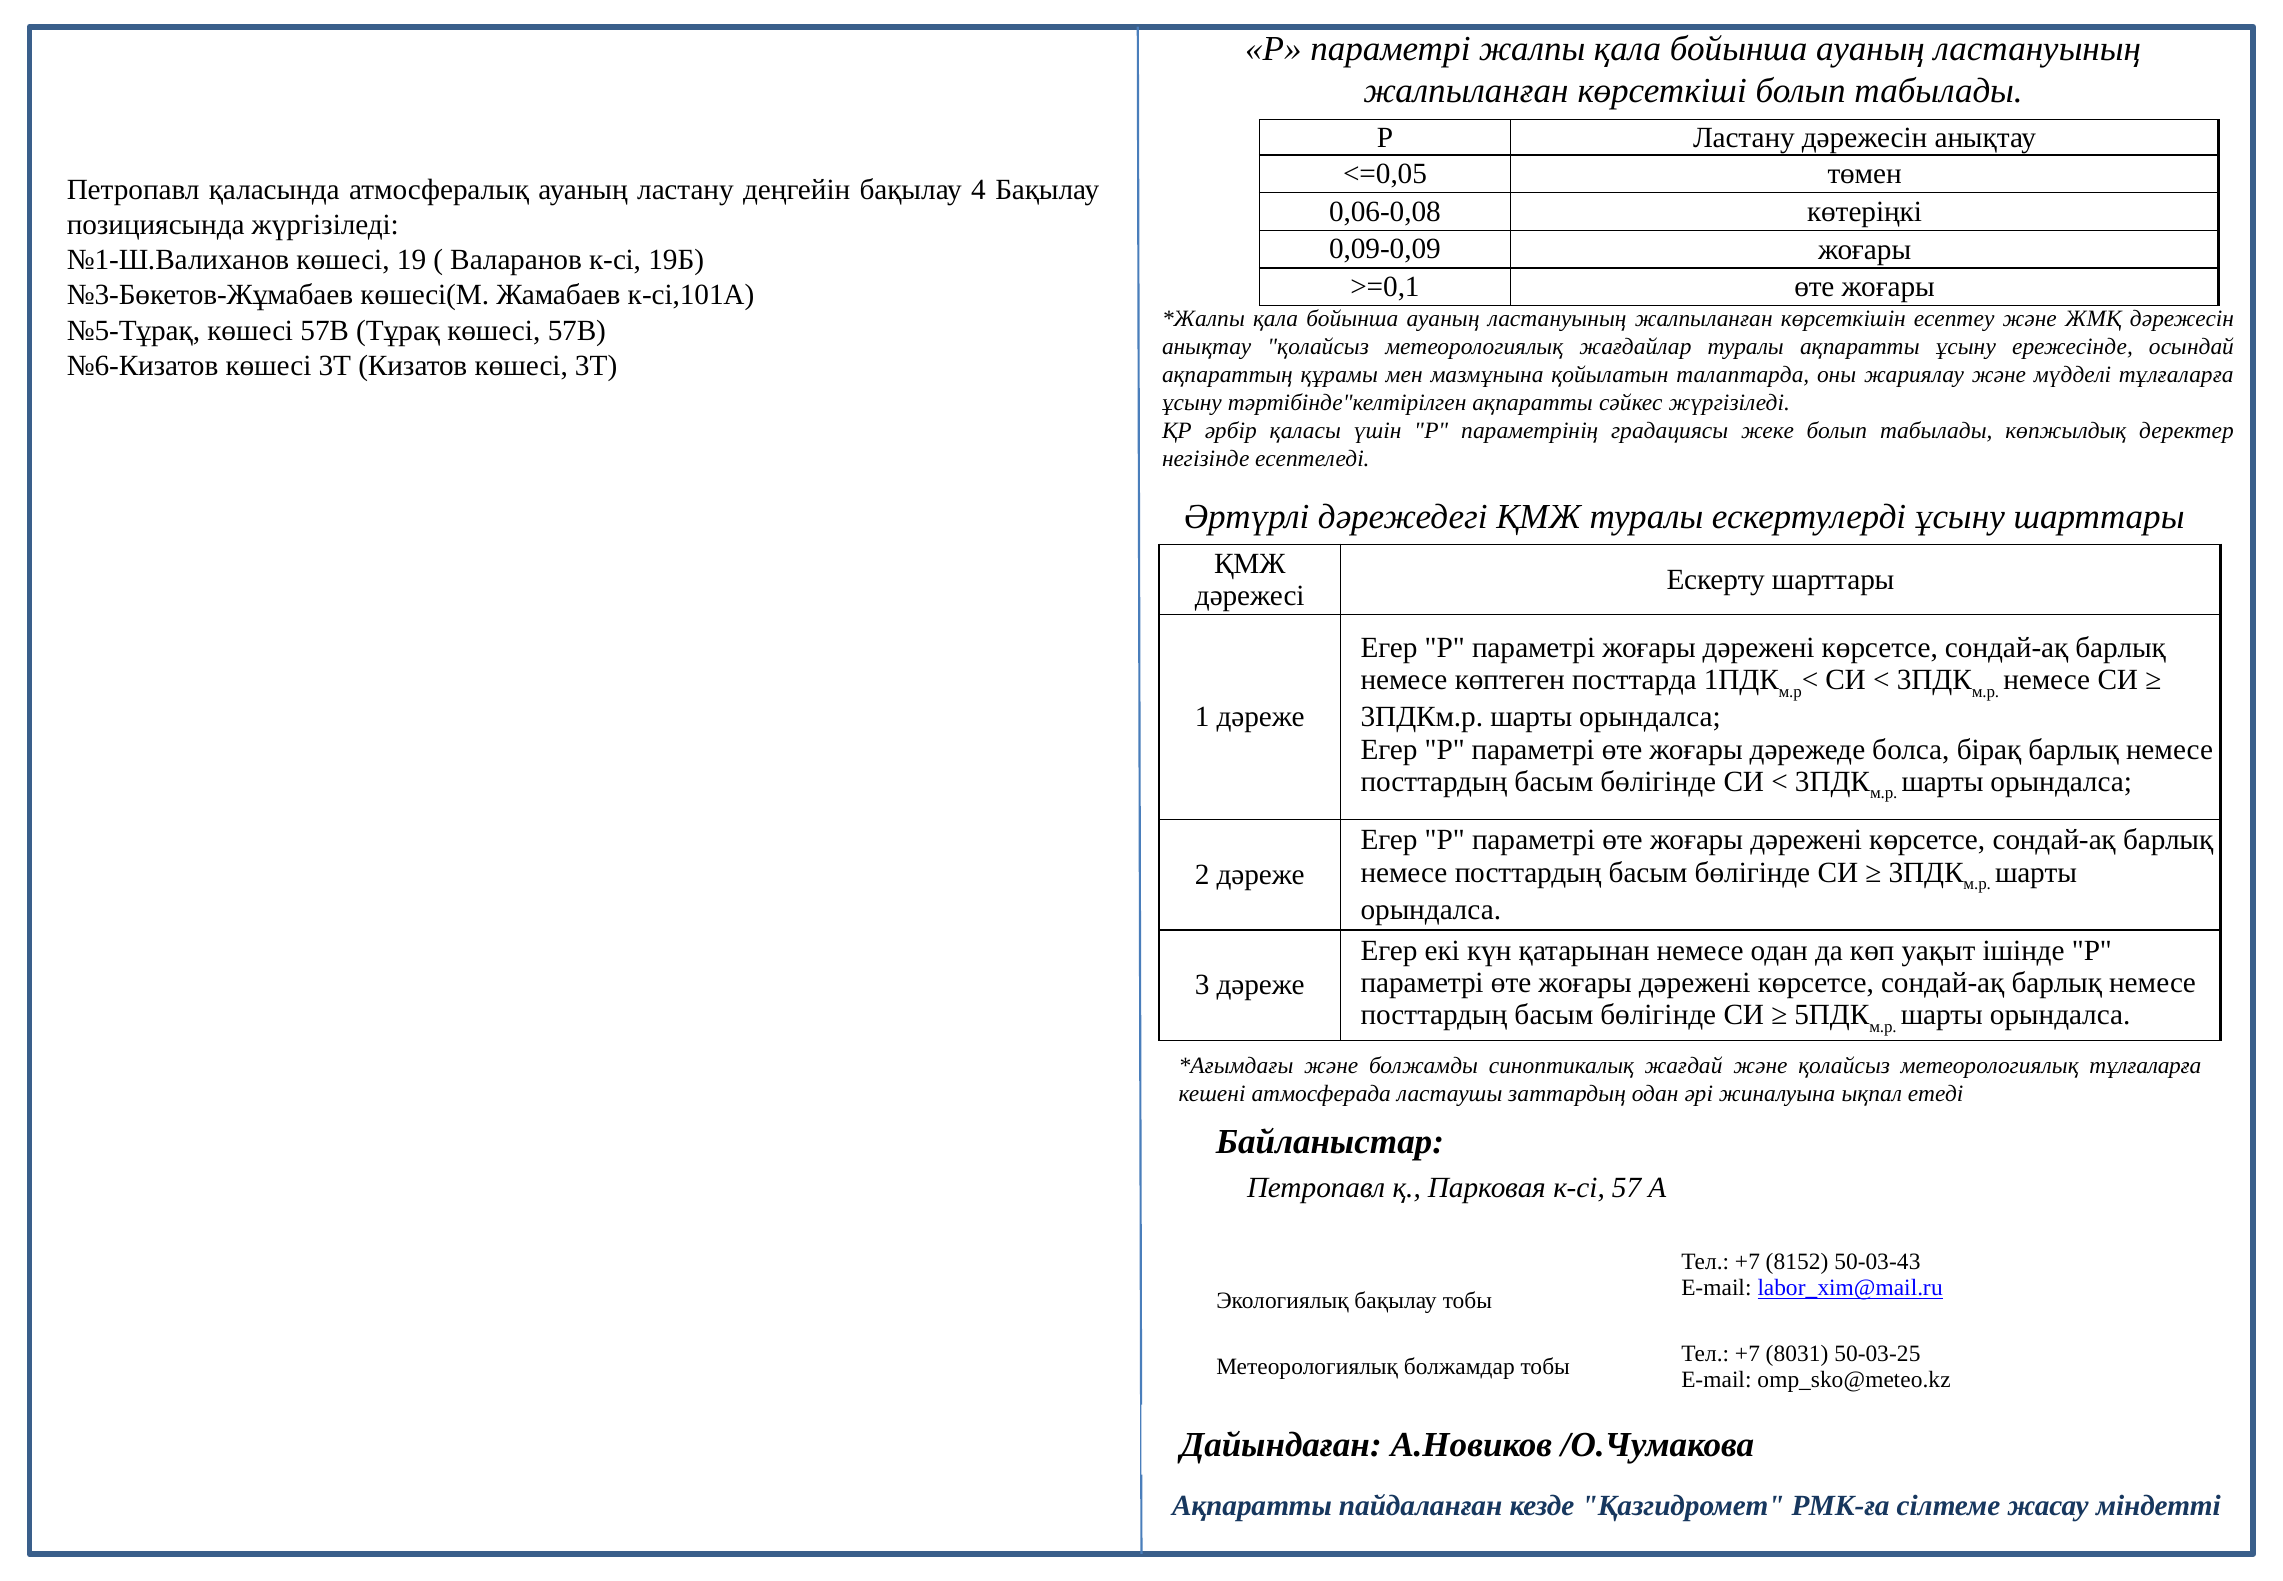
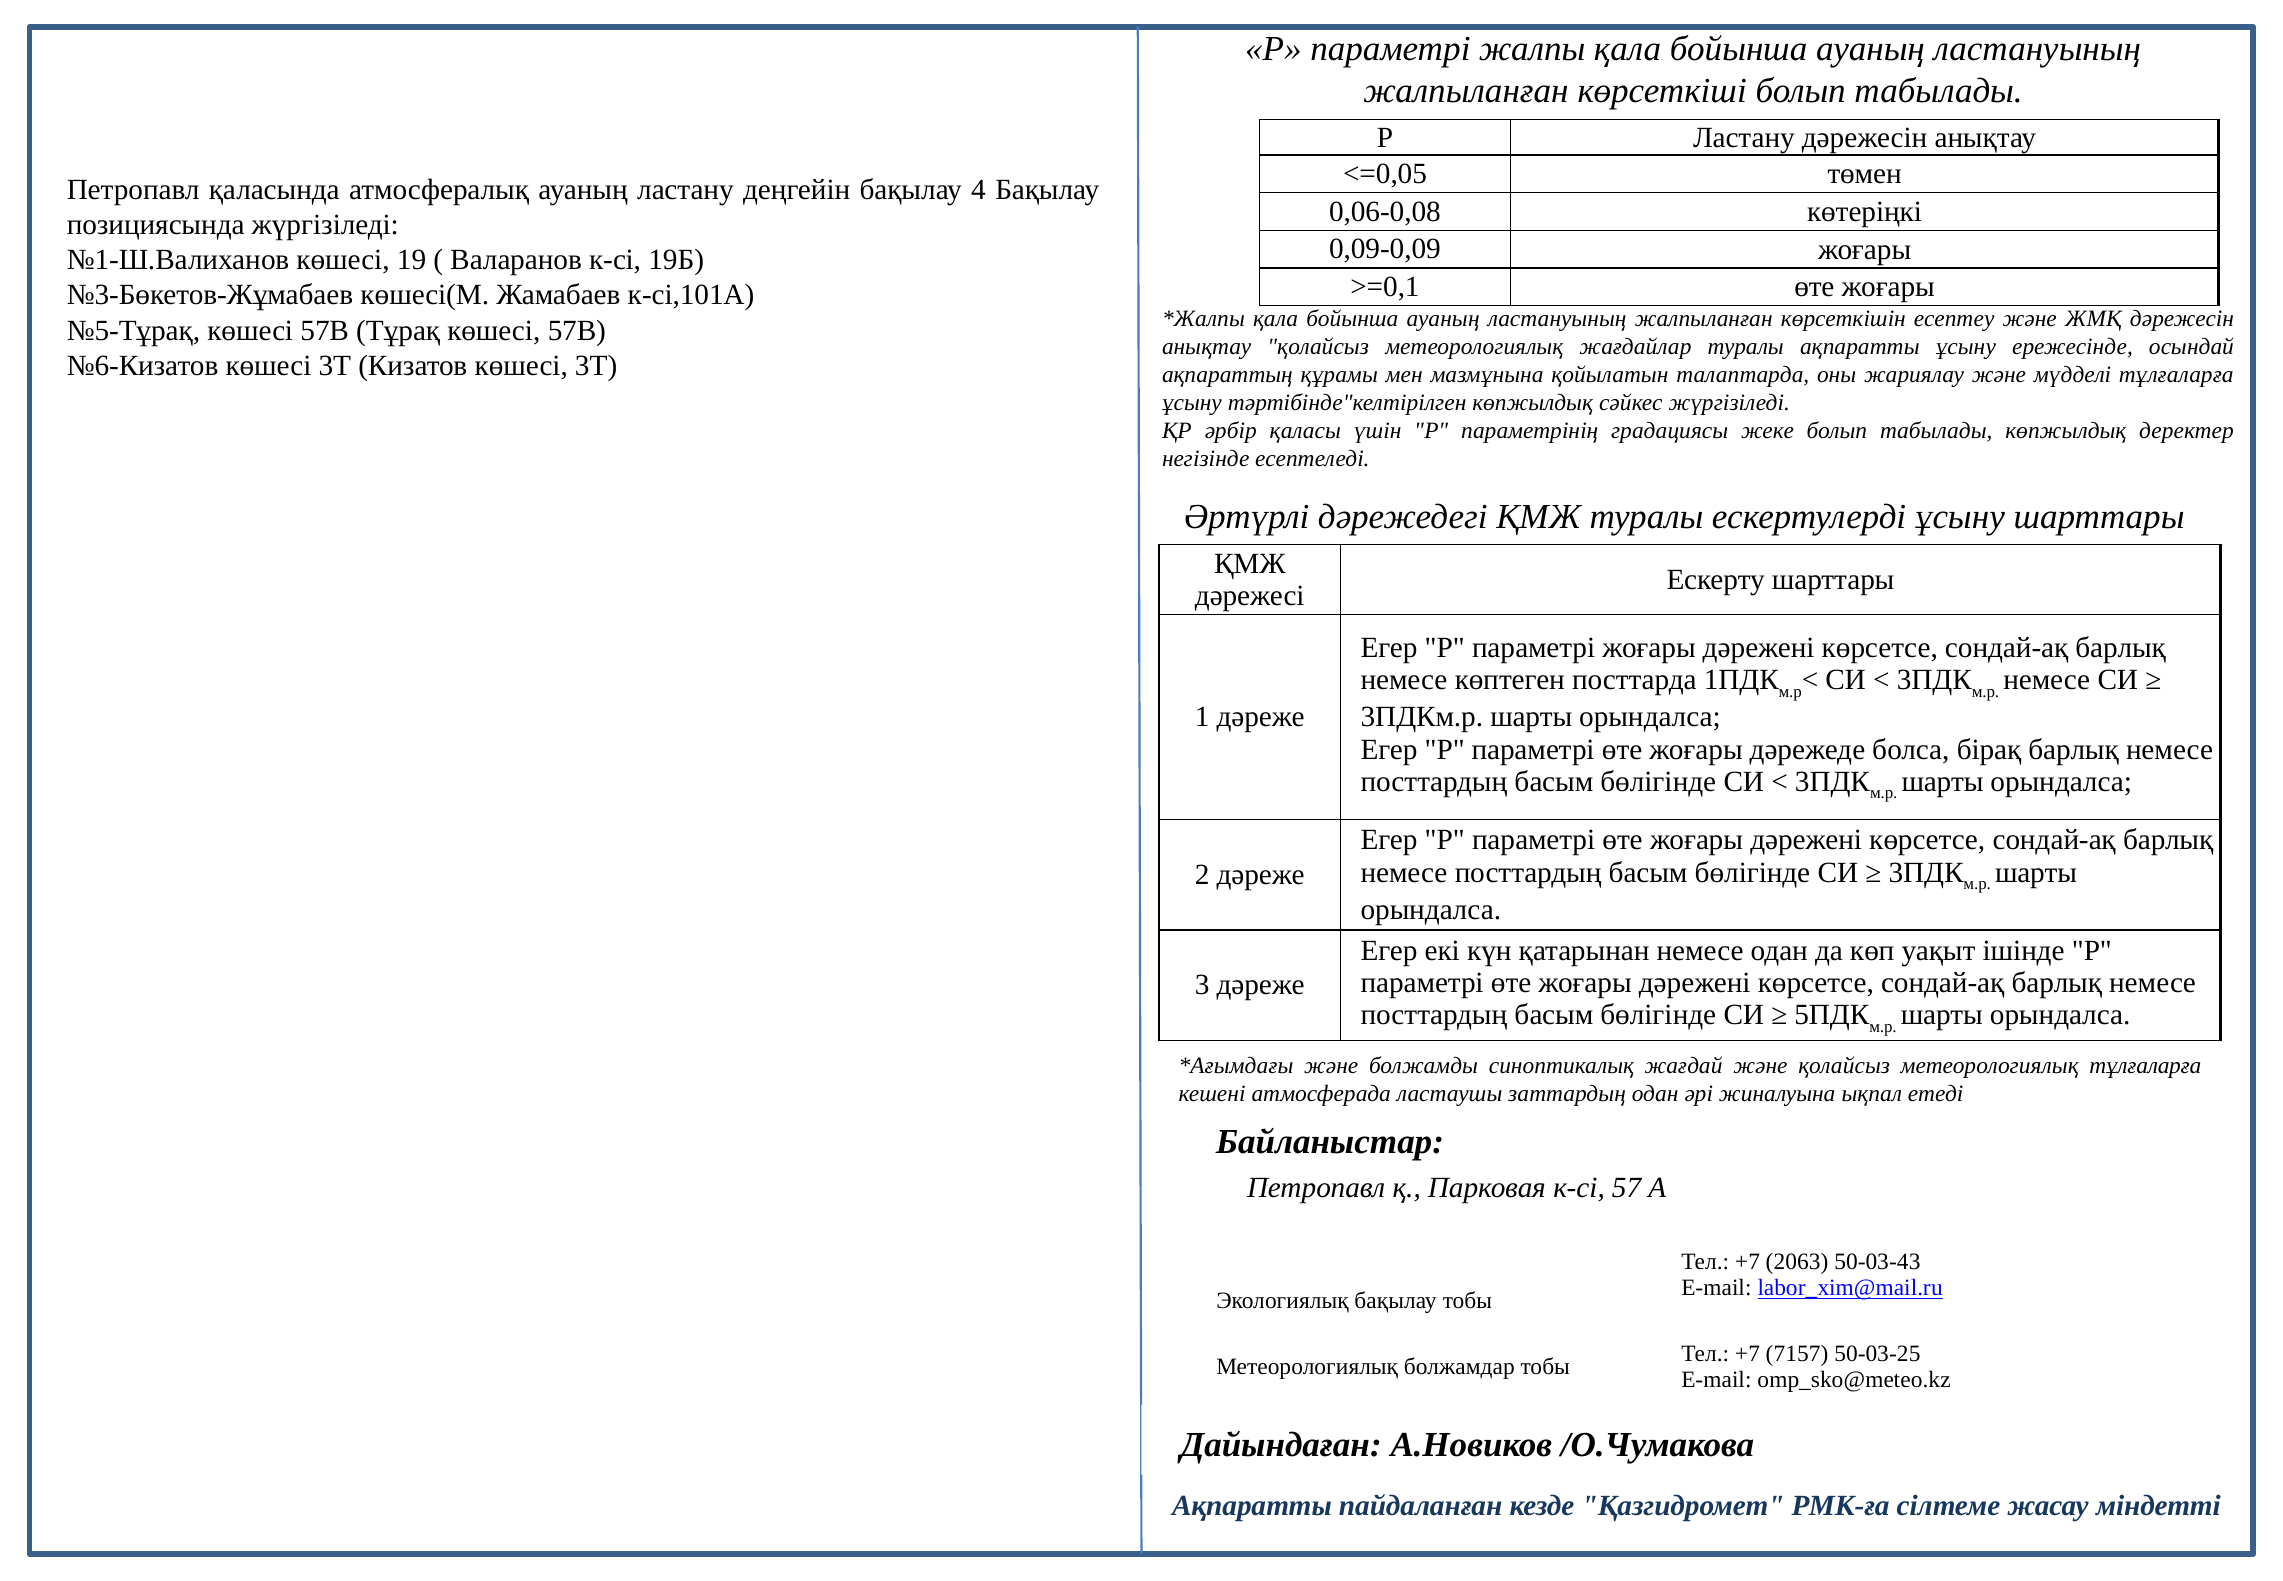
тәртібінде"келтірілген ақпаратты: ақпаратты -> көпжылдық (1533, 403)
8152: 8152 -> 2063 (1797, 1262)
8031: 8031 -> 7157 (1797, 1353)
